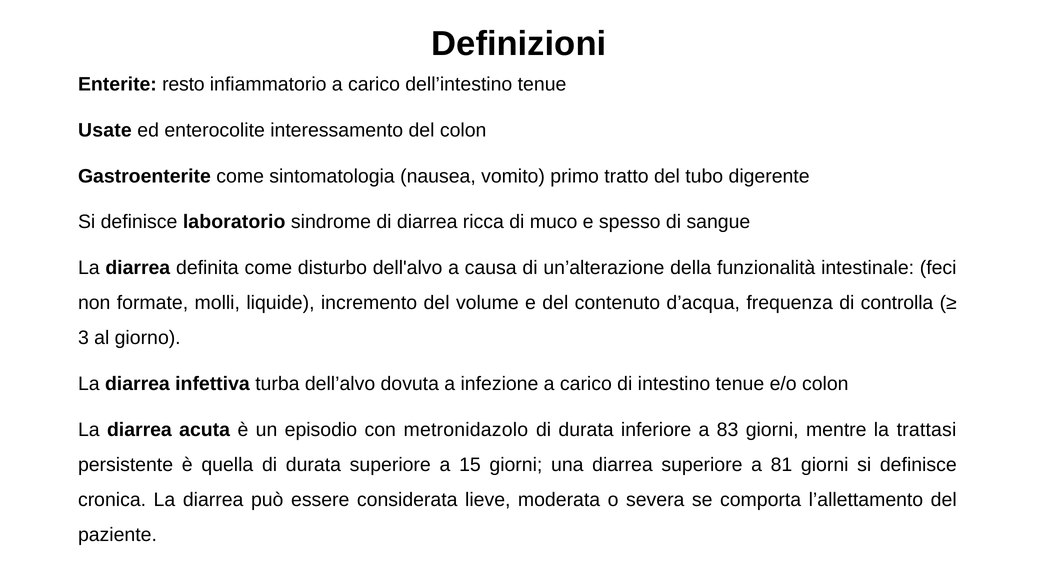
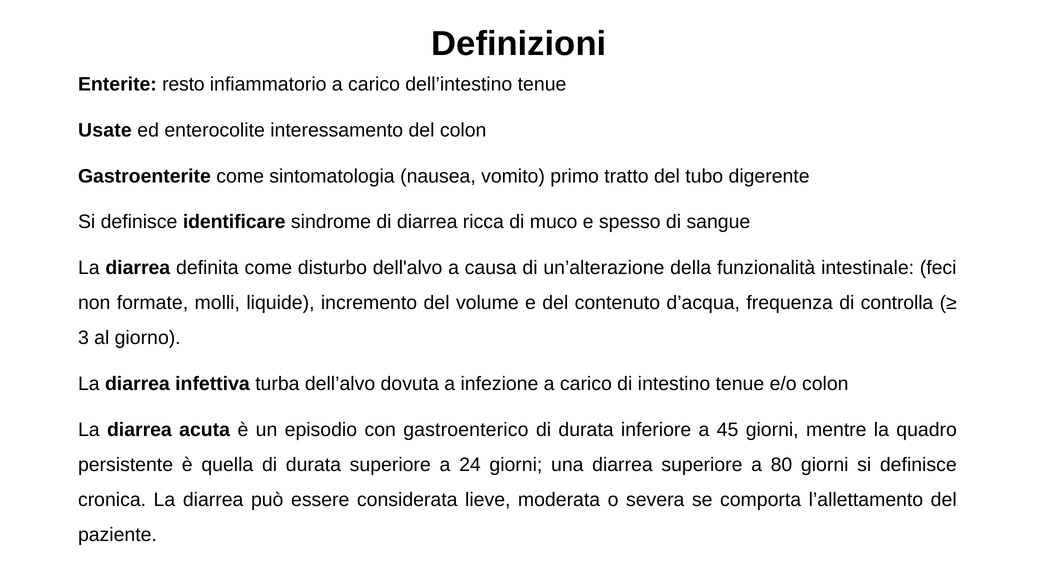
laboratorio: laboratorio -> identificare (234, 222)
metronidazolo: metronidazolo -> gastroenterico (466, 430)
83: 83 -> 45 (728, 430)
trattasi: trattasi -> quadro (927, 430)
15: 15 -> 24 (470, 465)
81: 81 -> 80 (781, 465)
